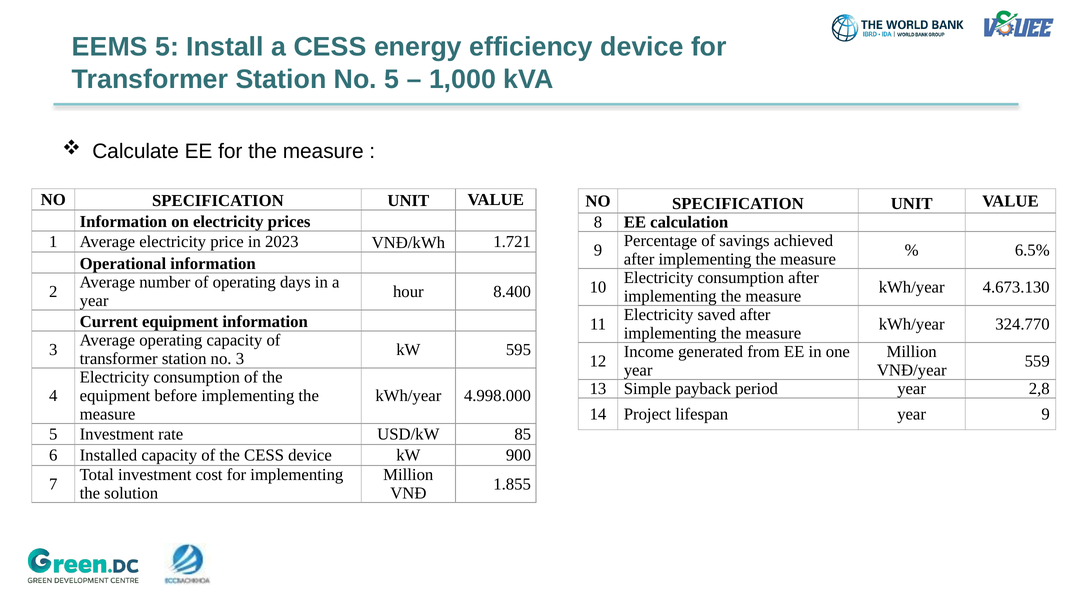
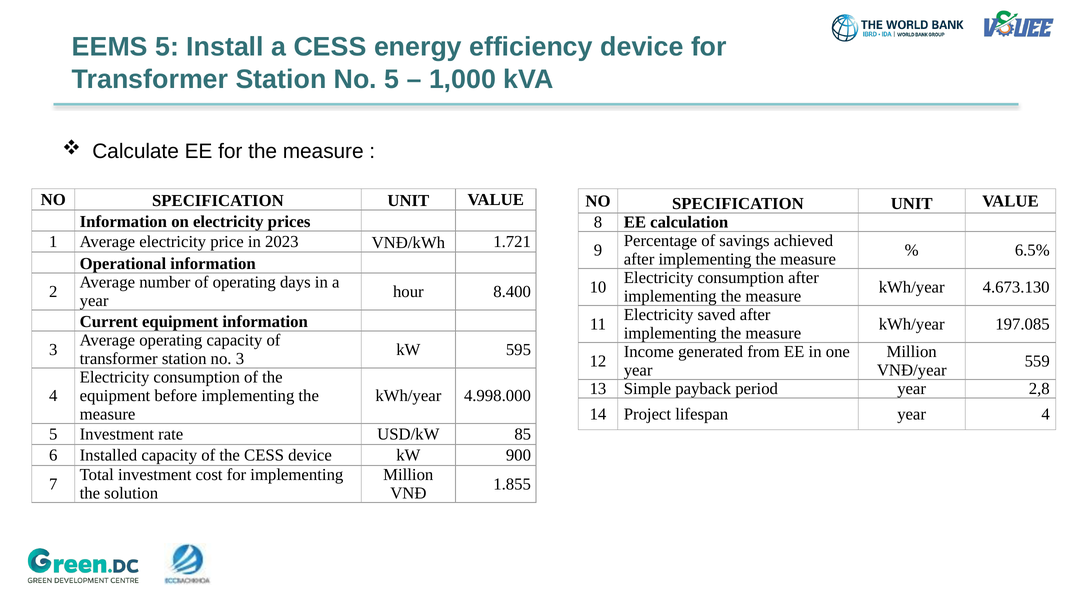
324.770: 324.770 -> 197.085 (1022, 324)
year 9: 9 -> 4 (1046, 414)
